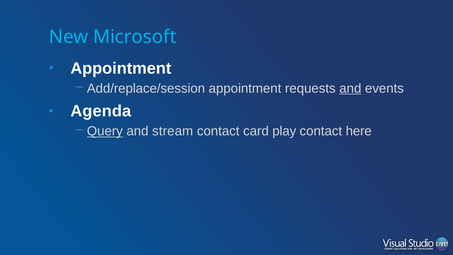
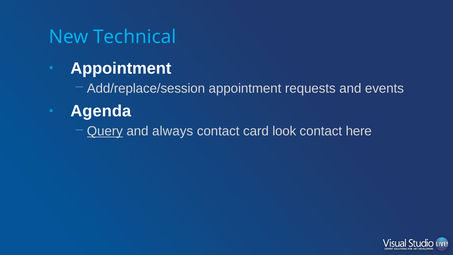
Microsoft: Microsoft -> Technical (135, 37)
and underline: present -> none (350, 88)
stream: stream -> always (173, 131)
play: play -> look (284, 131)
